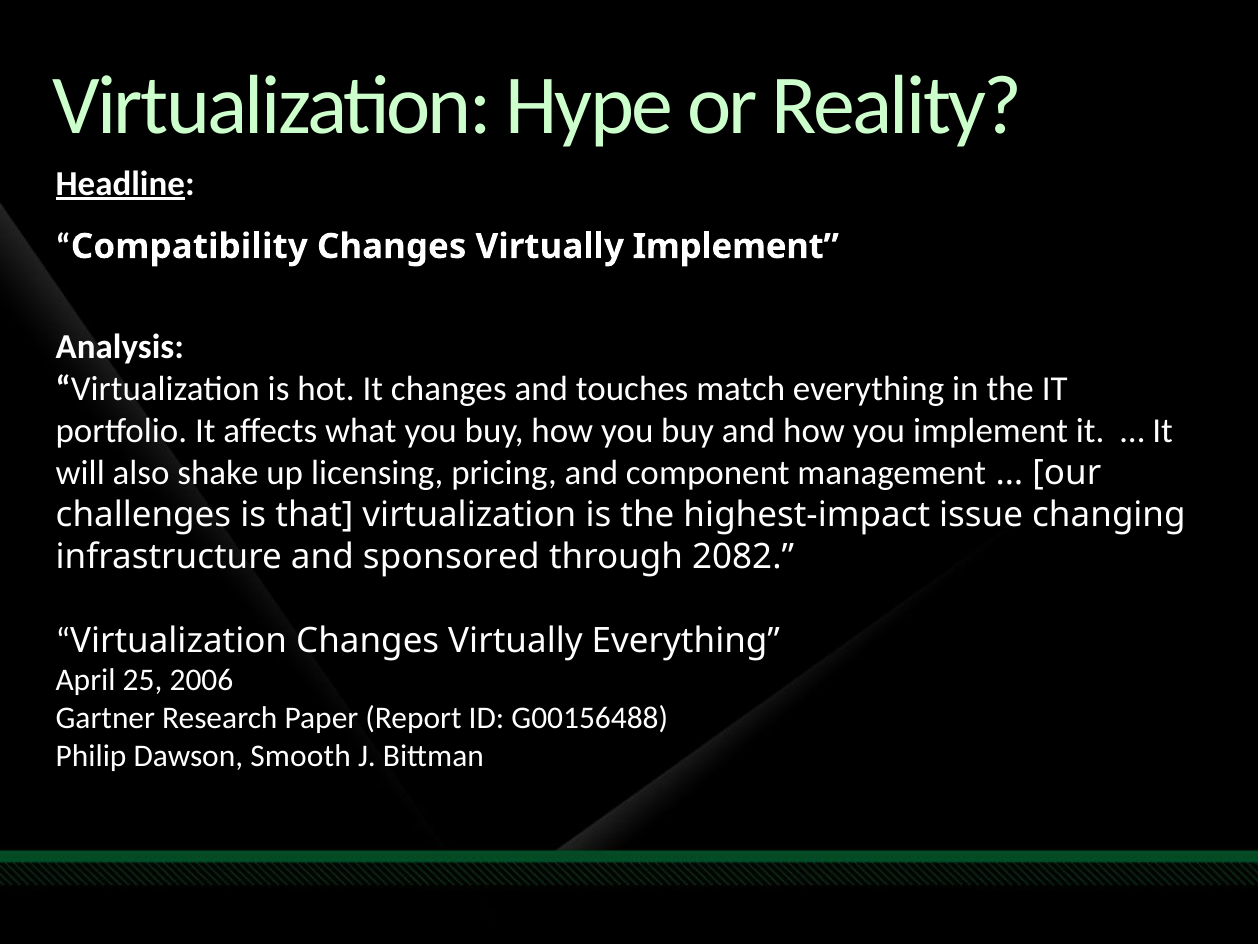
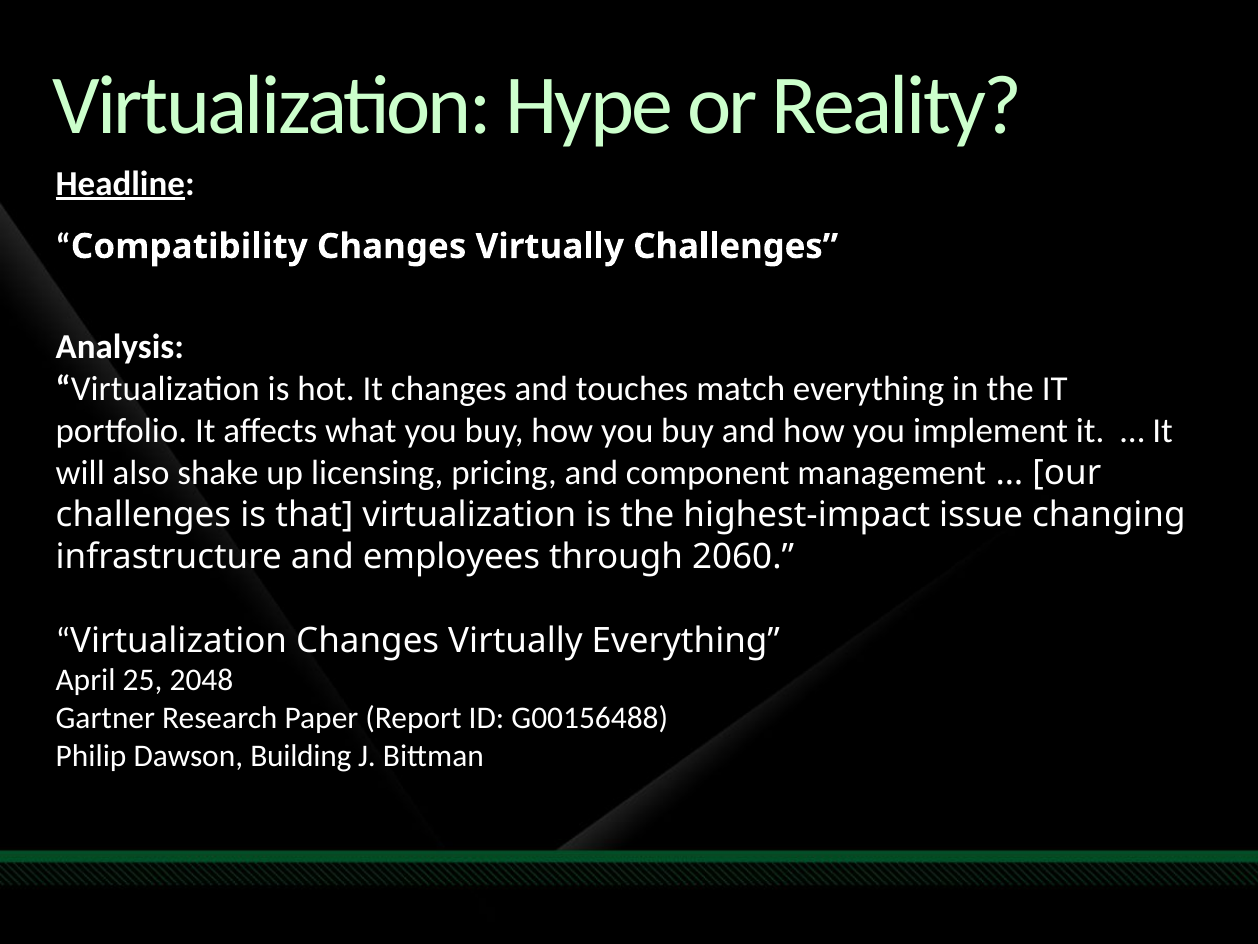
Virtually Implement: Implement -> Challenges (736, 246)
sponsored: sponsored -> employees (451, 557)
2082: 2082 -> 2060 (743, 557)
2006: 2006 -> 2048 (201, 680)
Smooth: Smooth -> Building (301, 756)
